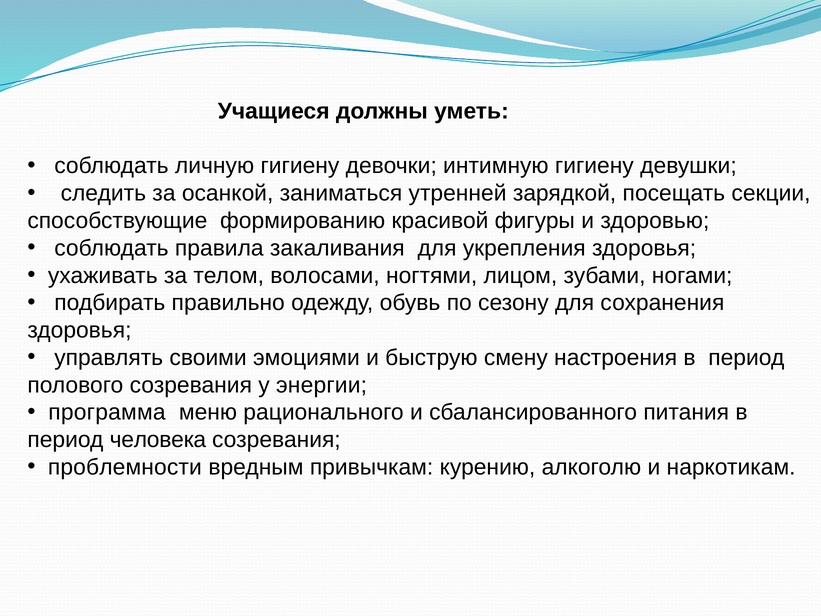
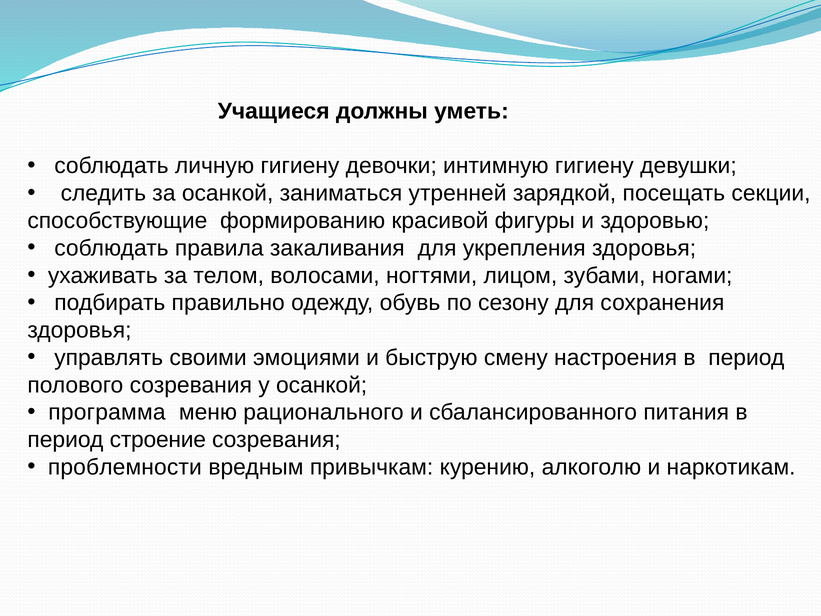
у энергии: энергии -> осанкой (322, 385)
человека: человека -> строение (158, 440)
